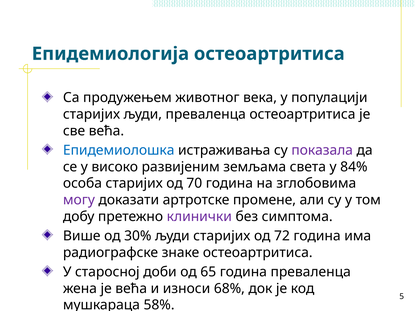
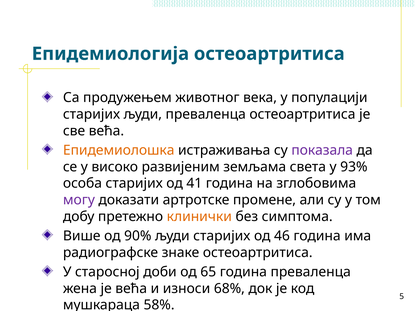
Епидемиолошка colour: blue -> orange (119, 150)
84%: 84% -> 93% (354, 167)
70: 70 -> 41 (194, 184)
клинички colour: purple -> orange (199, 217)
30%: 30% -> 90% (138, 236)
72: 72 -> 46 (282, 236)
